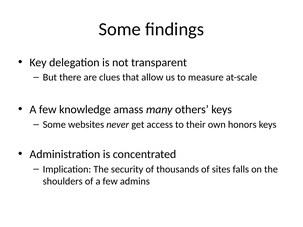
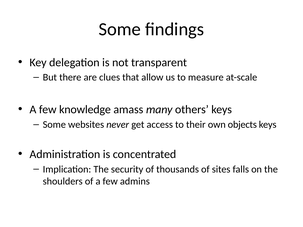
honors: honors -> objects (242, 125)
